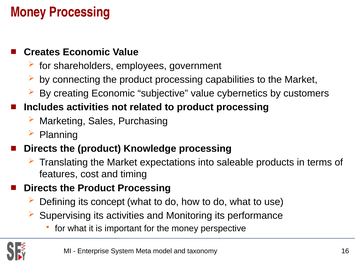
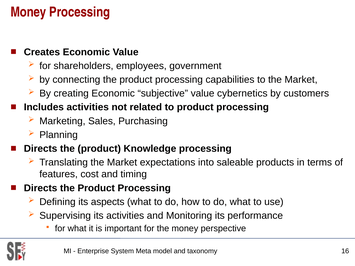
concept: concept -> aspects (108, 202)
